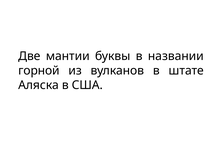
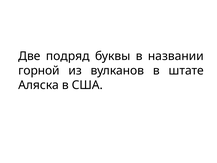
мантии: мантии -> подряд (68, 56)
